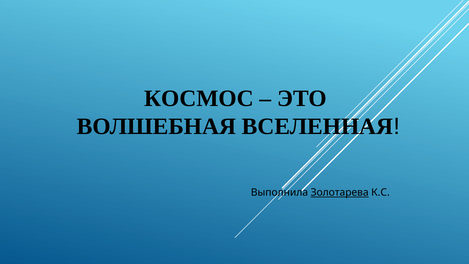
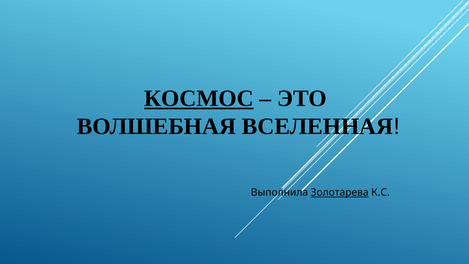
КОСМОС underline: none -> present (199, 98)
